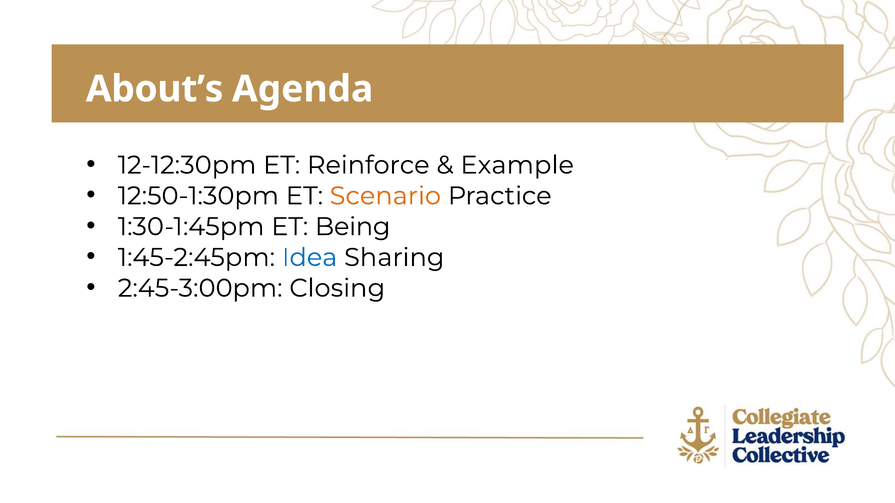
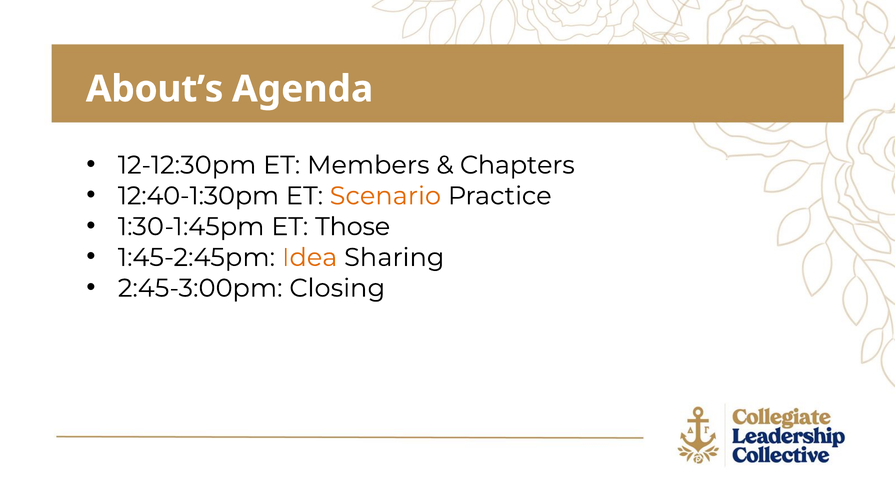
Reinforce: Reinforce -> Members (368, 165)
Example: Example -> Chapters (517, 165)
12:50-1:30pm: 12:50-1:30pm -> 12:40-1:30pm (199, 196)
Being: Being -> Those (353, 227)
Idea colour: blue -> orange (310, 258)
